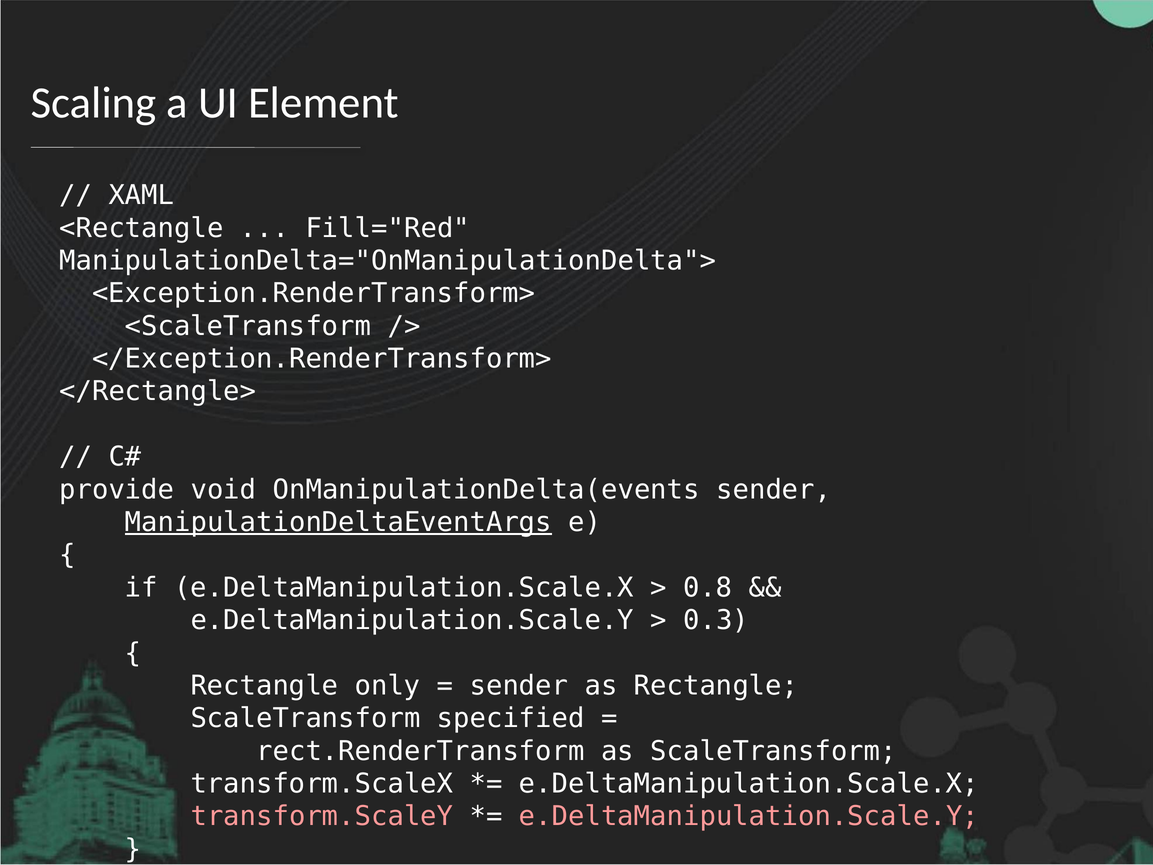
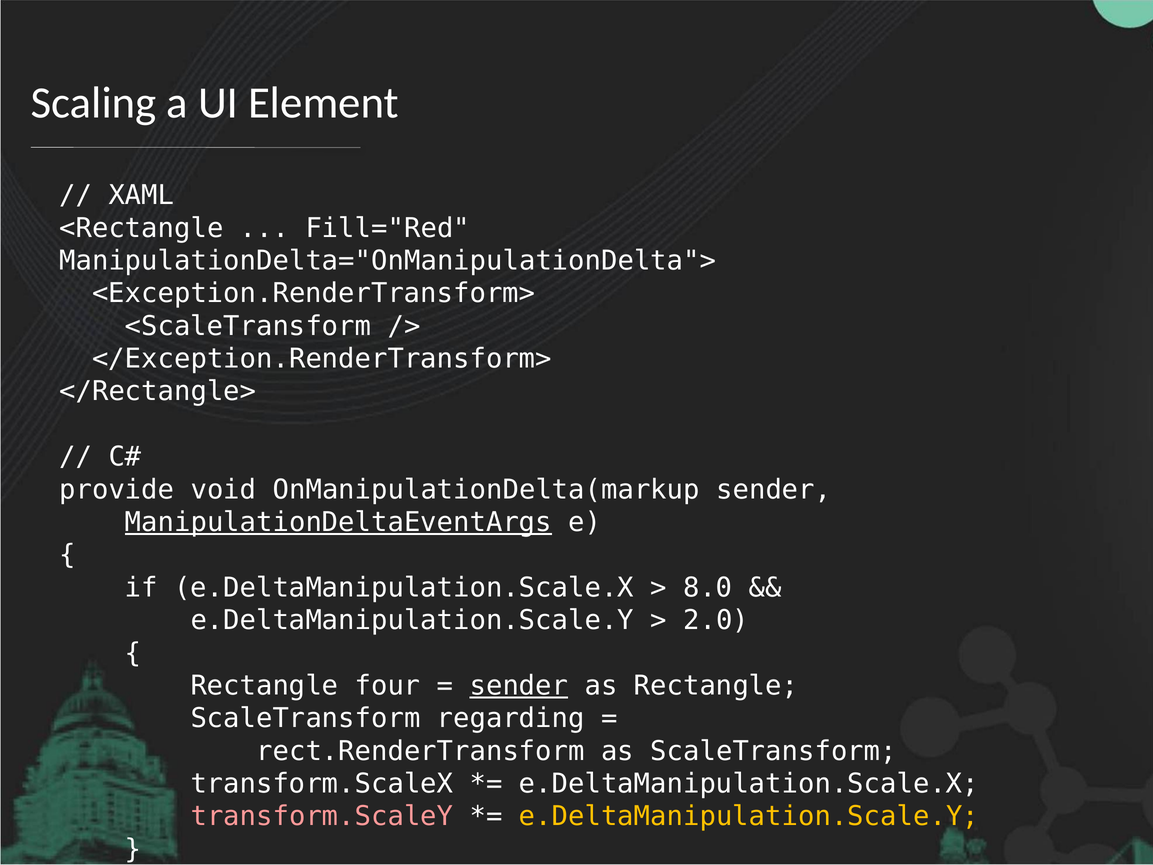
OnManipulationDelta(events: OnManipulationDelta(events -> OnManipulationDelta(markup (486, 489)
0.8: 0.8 -> 8.0 (708, 587)
0.3: 0.3 -> 2.0 (716, 620)
only: only -> four (388, 686)
sender underline: none -> present (519, 686)
specified: specified -> regarding (511, 718)
e.DeltaManipulation.Scale.Y colour: pink -> yellow (749, 816)
